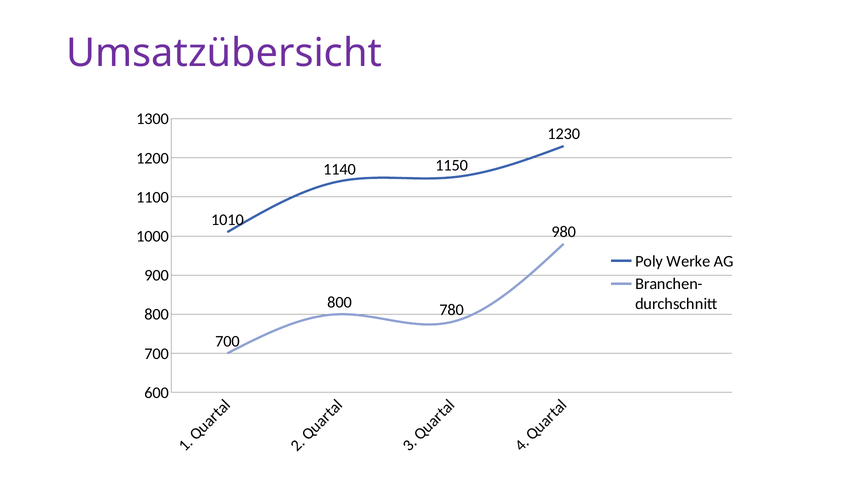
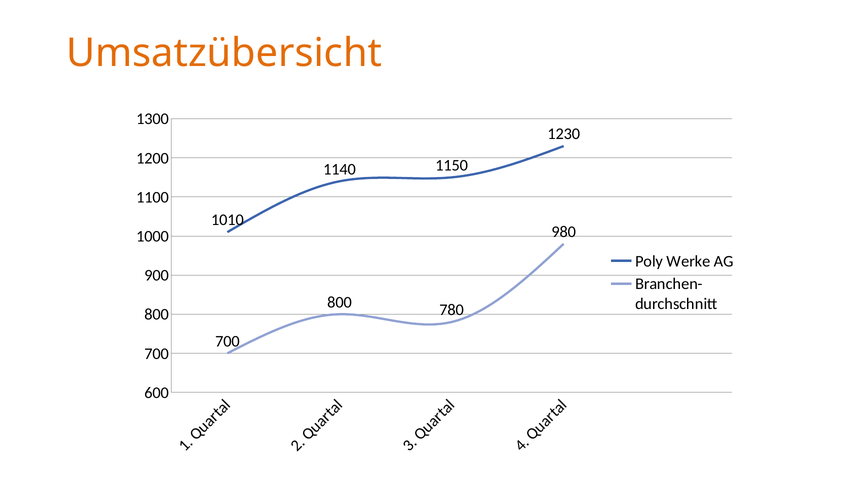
Umsatzübersicht colour: purple -> orange (224, 53)
